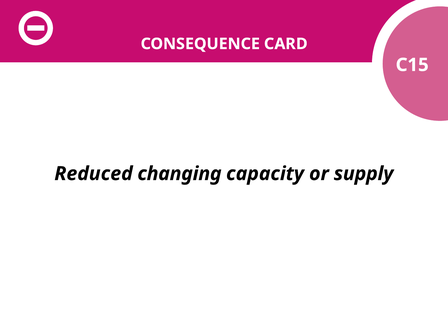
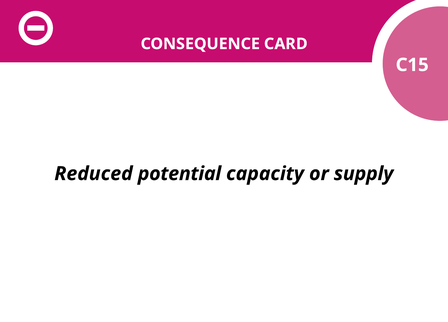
changing: changing -> potential (180, 174)
